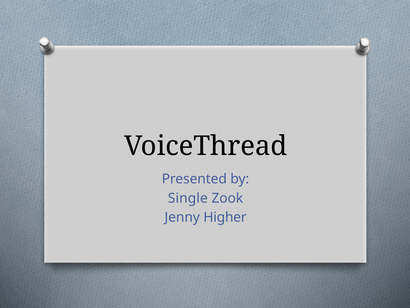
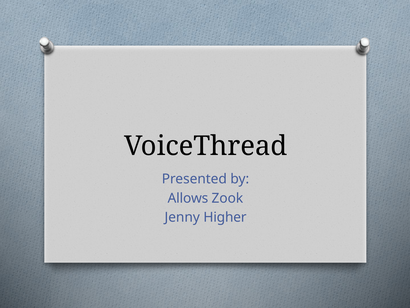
Single: Single -> Allows (188, 198)
